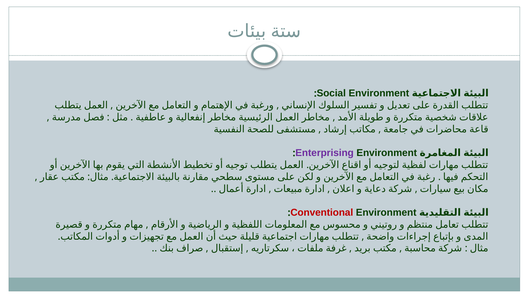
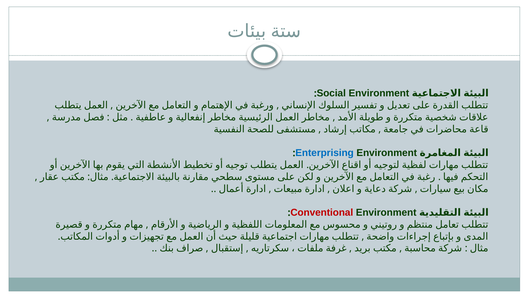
Enterprising colour: purple -> blue (325, 153)
